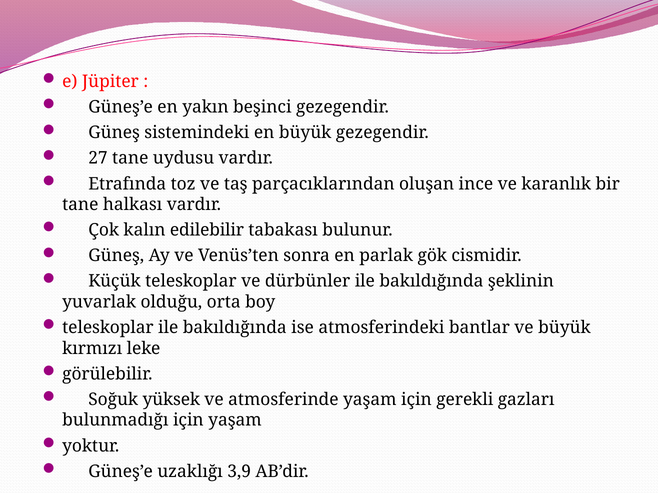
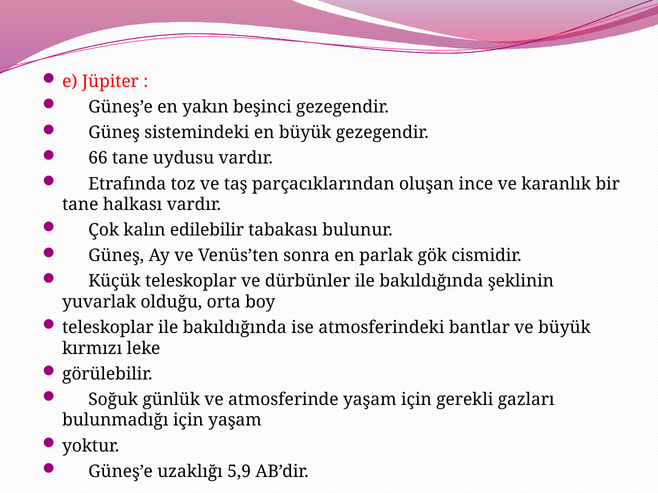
27: 27 -> 66 (98, 158)
yüksek: yüksek -> günlük (171, 400)
3,9: 3,9 -> 5,9 (239, 472)
